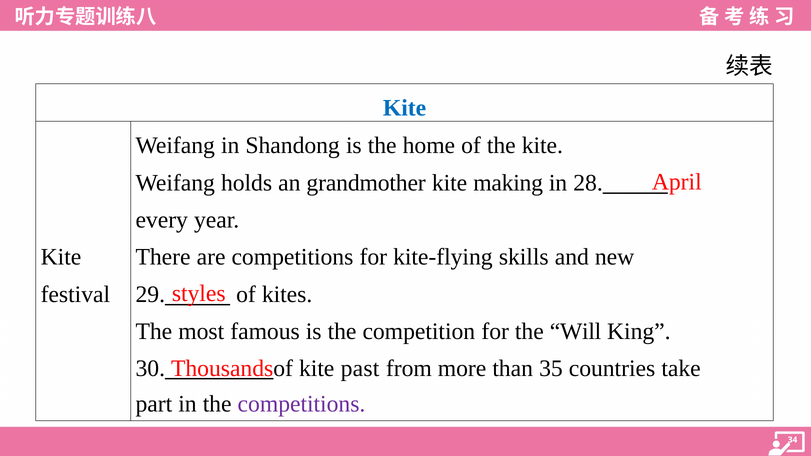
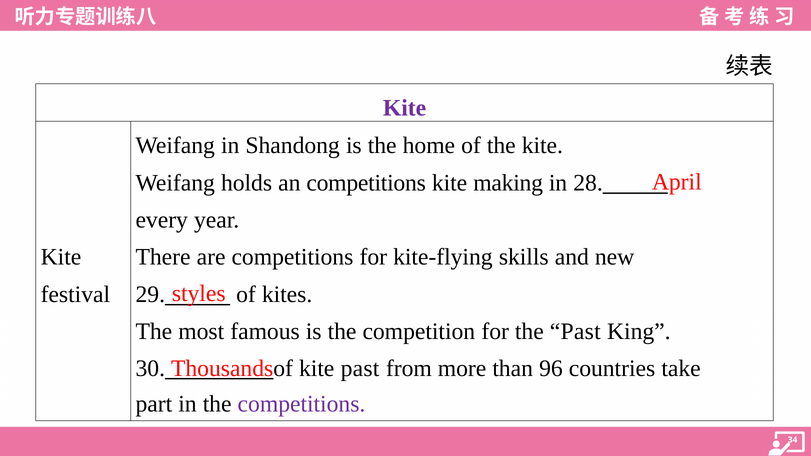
Kite colour: blue -> purple (405, 108)
an grandmother: grandmother -> competitions (366, 183)
the Will: Will -> Past (575, 332)
35: 35 -> 96 (551, 369)
